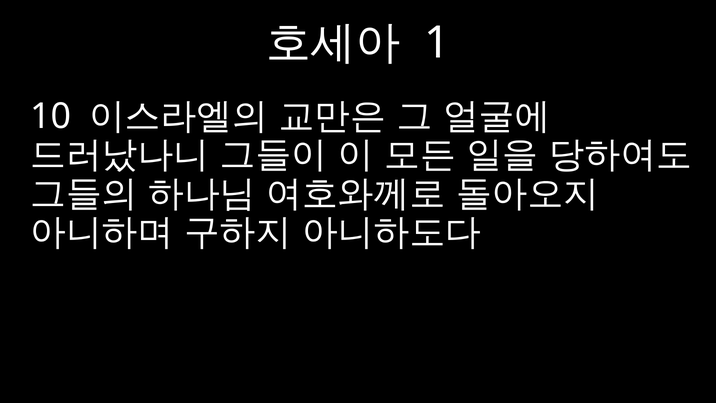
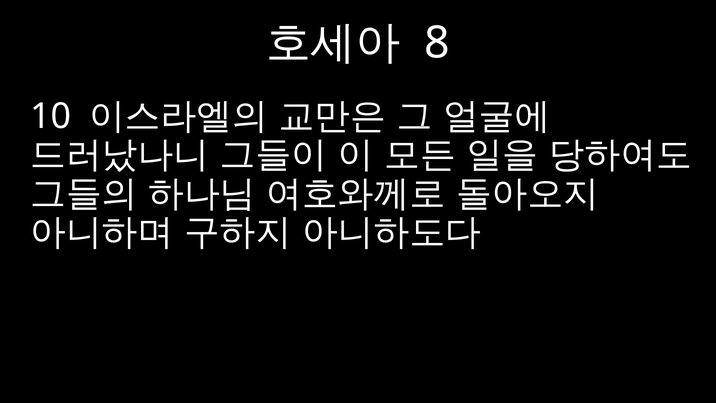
1: 1 -> 8 (437, 43)
